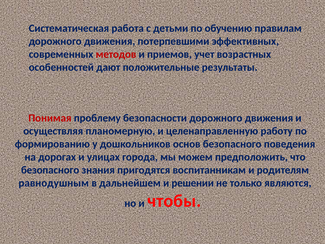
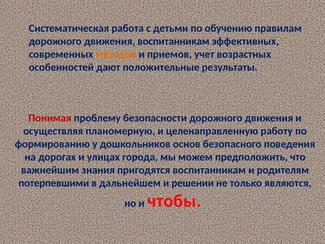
движения потерпевшими: потерпевшими -> воспитанникам (174, 41)
методов colour: red -> orange (116, 54)
безопасного: безопасного -> важнейшим (50, 170)
равнодушным: равнодушным -> потерпевшими (54, 183)
